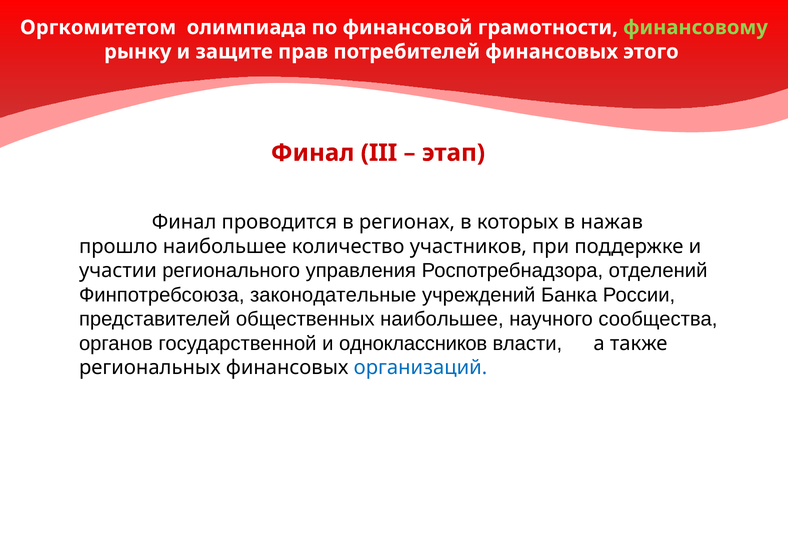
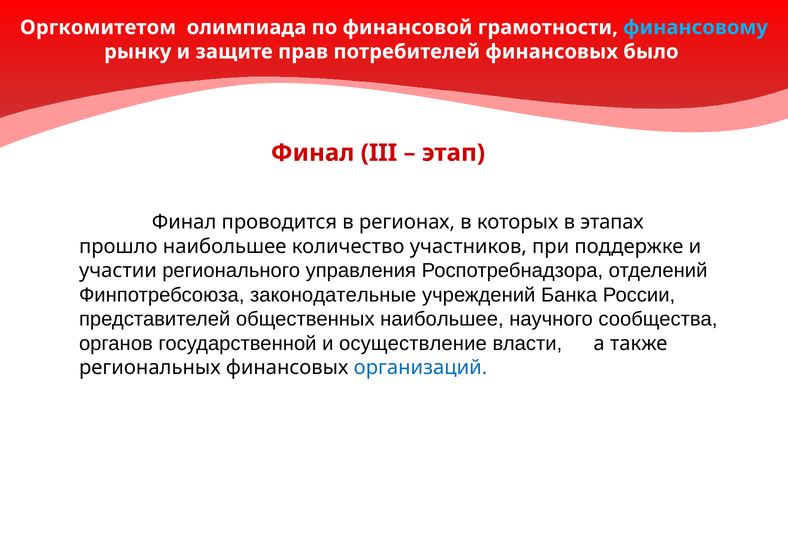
финансовому colour: light green -> light blue (696, 28)
этого: этого -> было (651, 52)
нажав: нажав -> этапах (612, 223)
одноклассников: одноклассников -> осуществление (413, 344)
